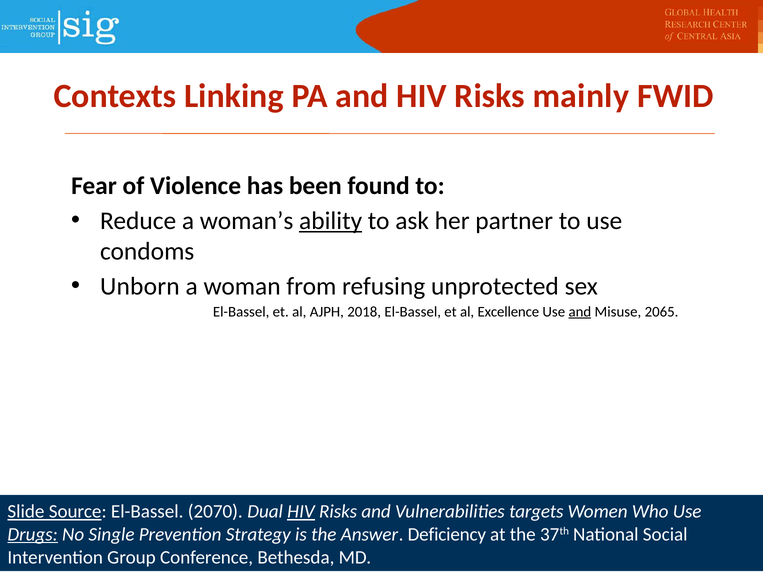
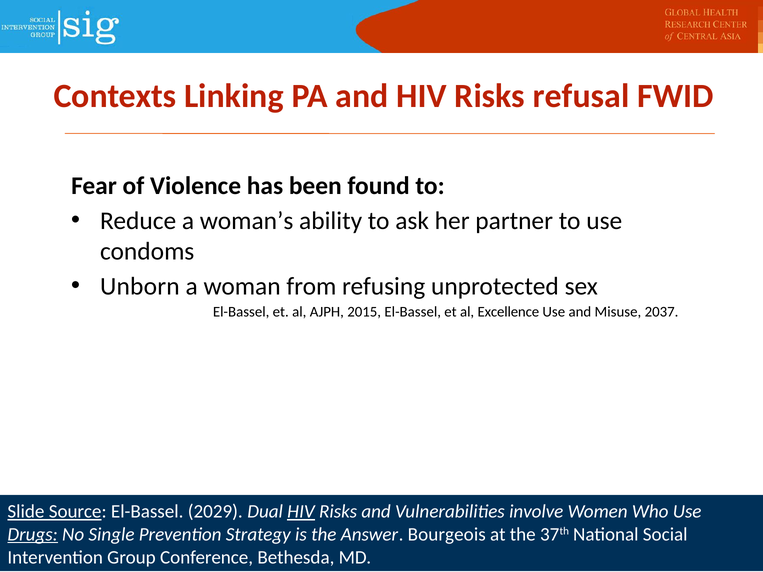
mainly: mainly -> refusal (581, 96)
ability underline: present -> none (331, 221)
2018: 2018 -> 2015 (364, 312)
and underline: present -> none (580, 312)
2065: 2065 -> 2037 (662, 312)
2070: 2070 -> 2029 (215, 512)
targets: targets -> involve (536, 512)
Deficiency: Deficiency -> Bourgeois (447, 535)
